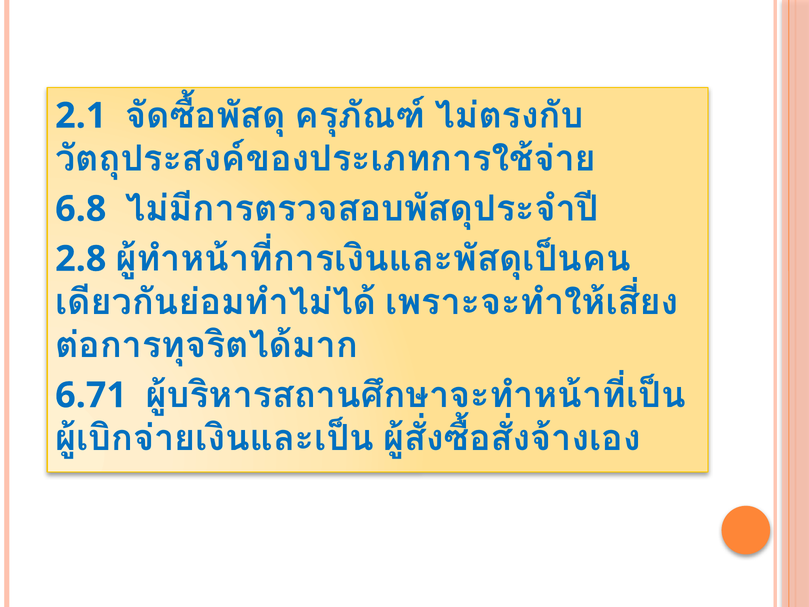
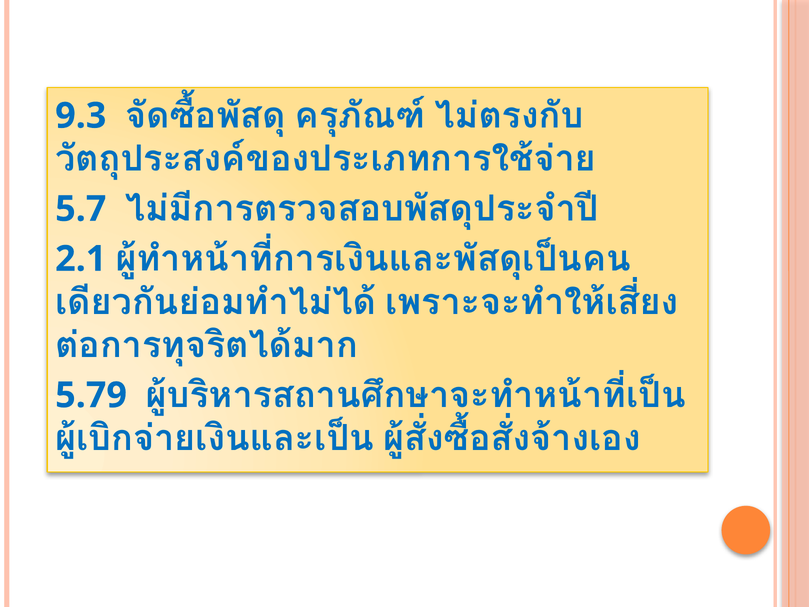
2.1: 2.1 -> 9.3 (81, 116)
6.8: 6.8 -> 5.7 (81, 209)
2.8: 2.8 -> 2.1 (81, 259)
6.71: 6.71 -> 5.79 (91, 395)
